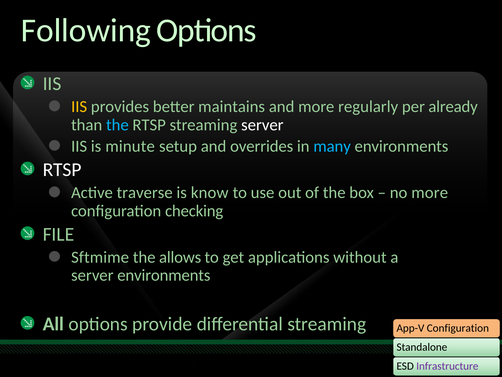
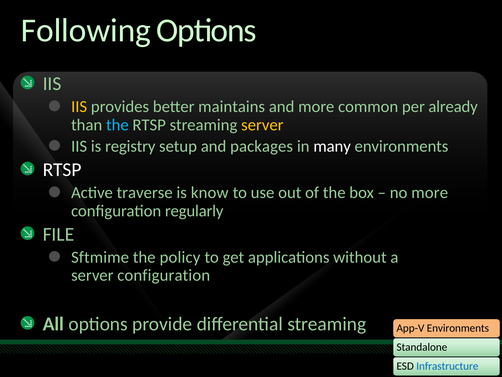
regularly: regularly -> common (368, 107)
server colour: white -> yellow (262, 125)
minute: minute -> registry (130, 146)
overrides: overrides -> packages (262, 146)
many colour: light blue -> white (332, 146)
checking: checking -> regularly (194, 211)
allows: allows -> policy (180, 257)
server environments: environments -> configuration (164, 275)
Configuration: Configuration -> Environments (458, 328)
Infrastructure colour: purple -> blue (447, 366)
